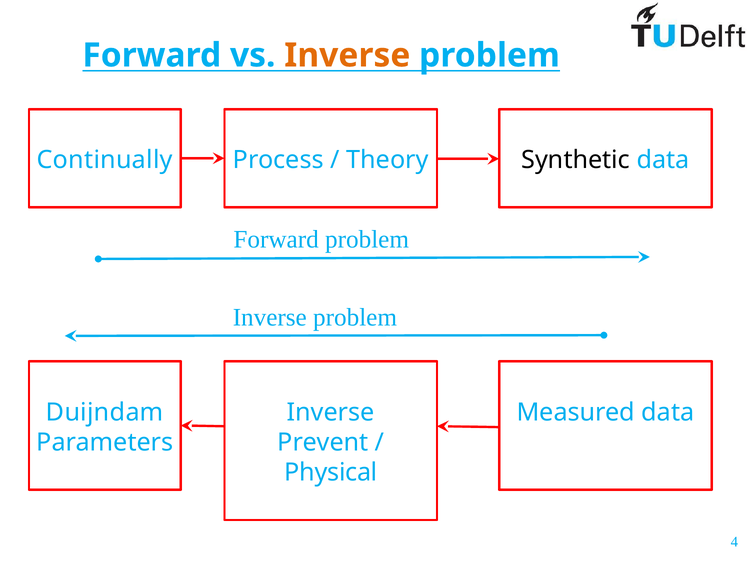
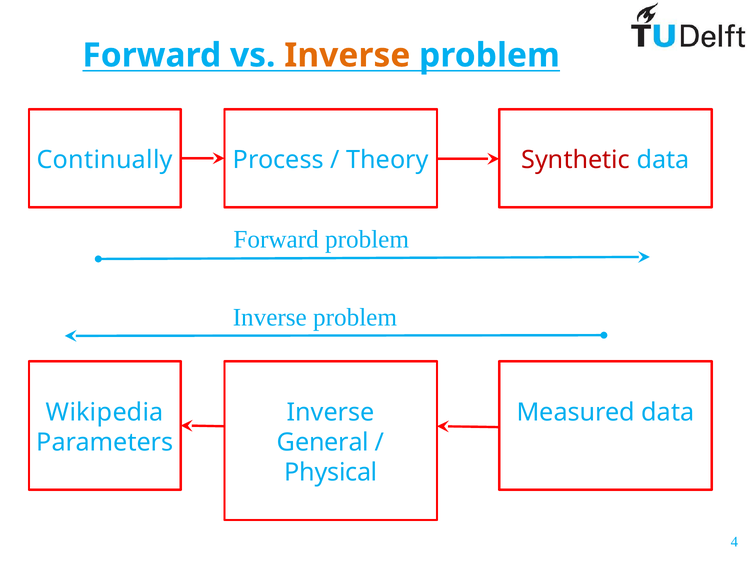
Synthetic colour: black -> red (576, 160)
Duijndam: Duijndam -> Wikipedia (105, 412)
Prevent: Prevent -> General (323, 442)
